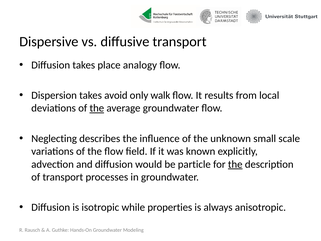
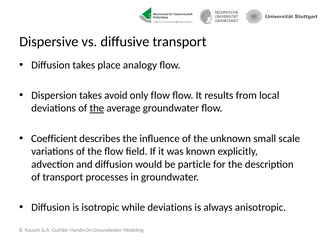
only walk: walk -> flow (160, 95)
Neglecting: Neglecting -> Coefficient (54, 138)
the underline: present -> none (235, 164)
while properties: properties -> deviations (170, 207)
